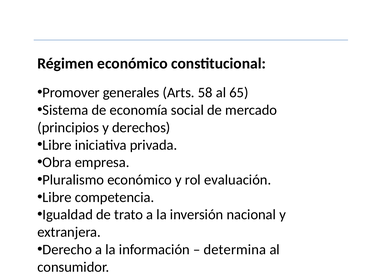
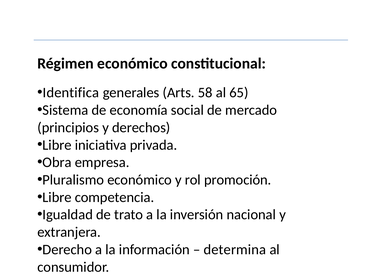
Promover: Promover -> Identifica (71, 93)
evaluación: evaluación -> promoción (238, 180)
